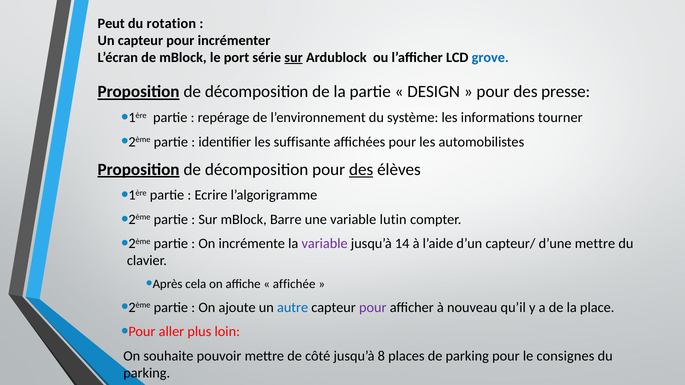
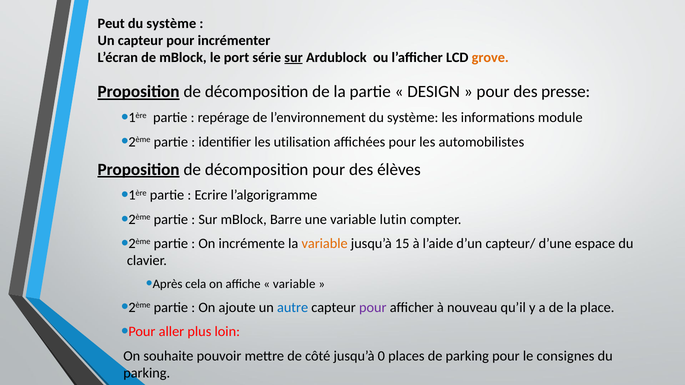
rotation: rotation -> système (171, 23)
grove colour: blue -> orange (490, 58)
tourner: tourner -> module (560, 118)
suffisante: suffisante -> utilisation (302, 142)
des underline: present -> none (361, 170)
variable colour: purple -> orange (325, 244)
14: 14 -> 15 (402, 244)
d’une mettre: mettre -> espace (595, 244)
affichée: affichée -> variable (294, 284)
8: 8 -> 0 (381, 356)
